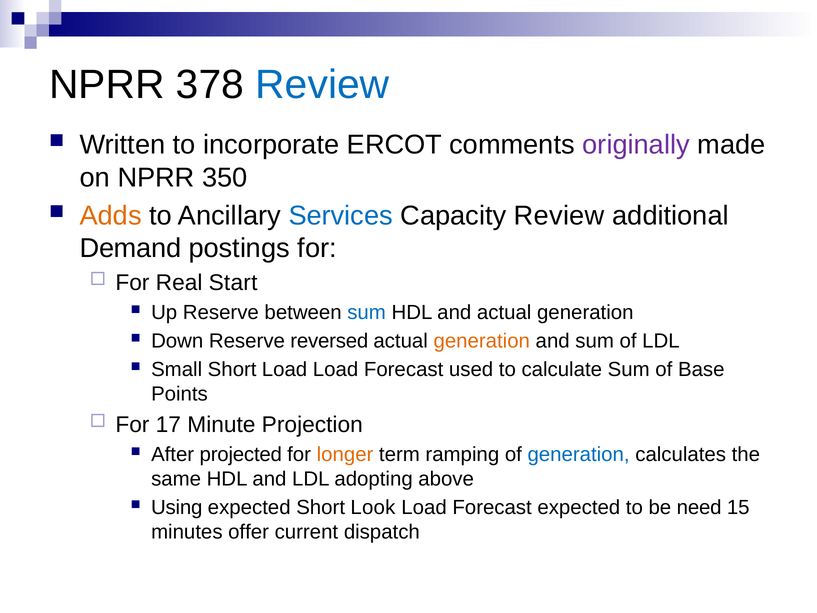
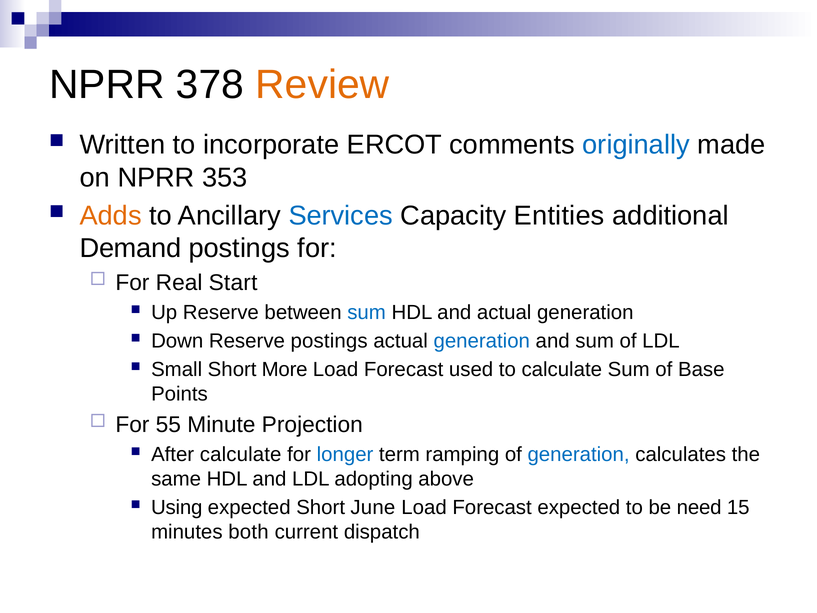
Review colour: blue -> orange (322, 85)
originally colour: purple -> blue (636, 145)
350: 350 -> 353 (225, 178)
Capacity Review: Review -> Entities (559, 216)
Reserve reversed: reversed -> postings (329, 341)
generation colour: orange -> blue (482, 341)
Short Load: Load -> More (285, 370)
17: 17 -> 55 (168, 425)
After projected: projected -> calculate (241, 454)
longer colour: orange -> blue (345, 454)
Look: Look -> June (373, 508)
offer: offer -> both (248, 532)
